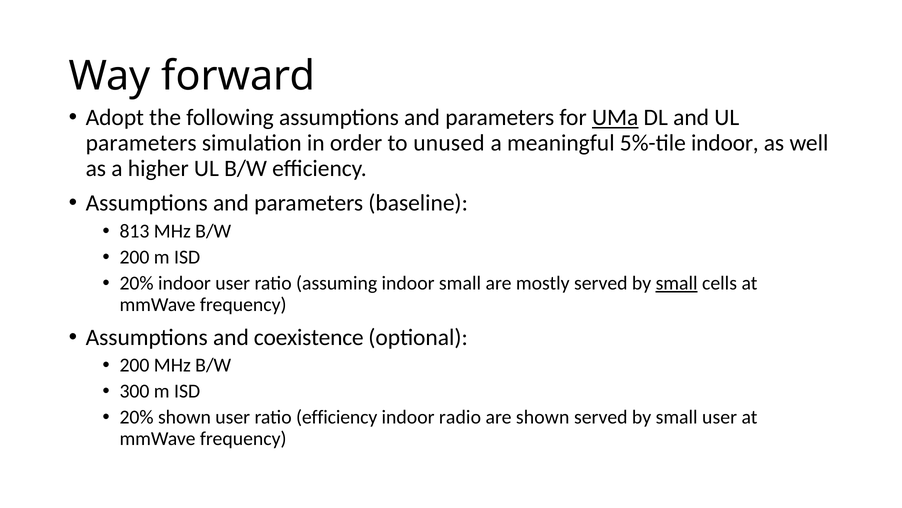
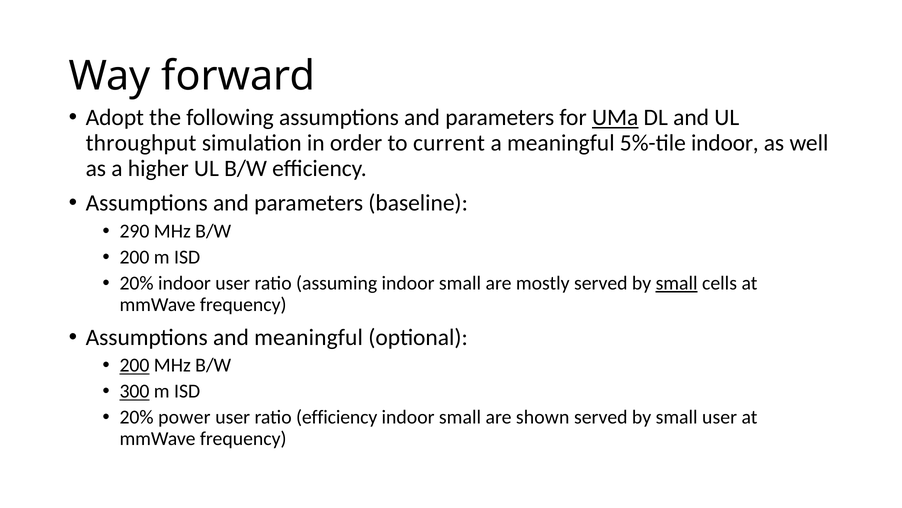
parameters: parameters -> throughput (141, 143)
unused: unused -> current (449, 143)
813: 813 -> 290 (134, 231)
and coexistence: coexistence -> meaningful (309, 337)
200 underline: none -> present (134, 365)
300 underline: none -> present (134, 391)
20% shown: shown -> power (184, 417)
radio: radio -> small (460, 417)
